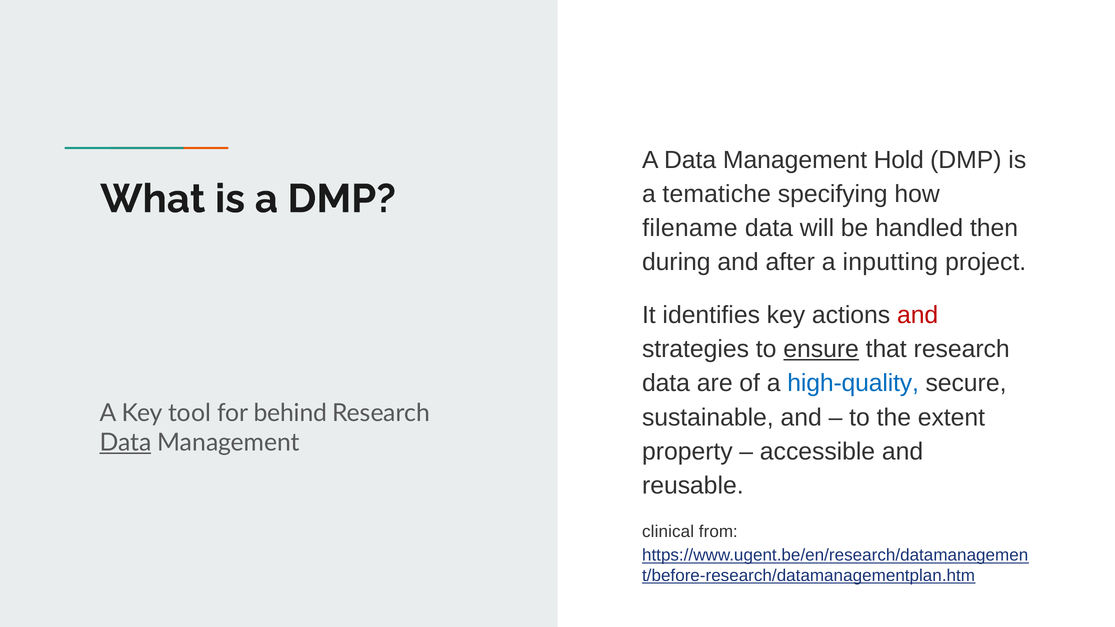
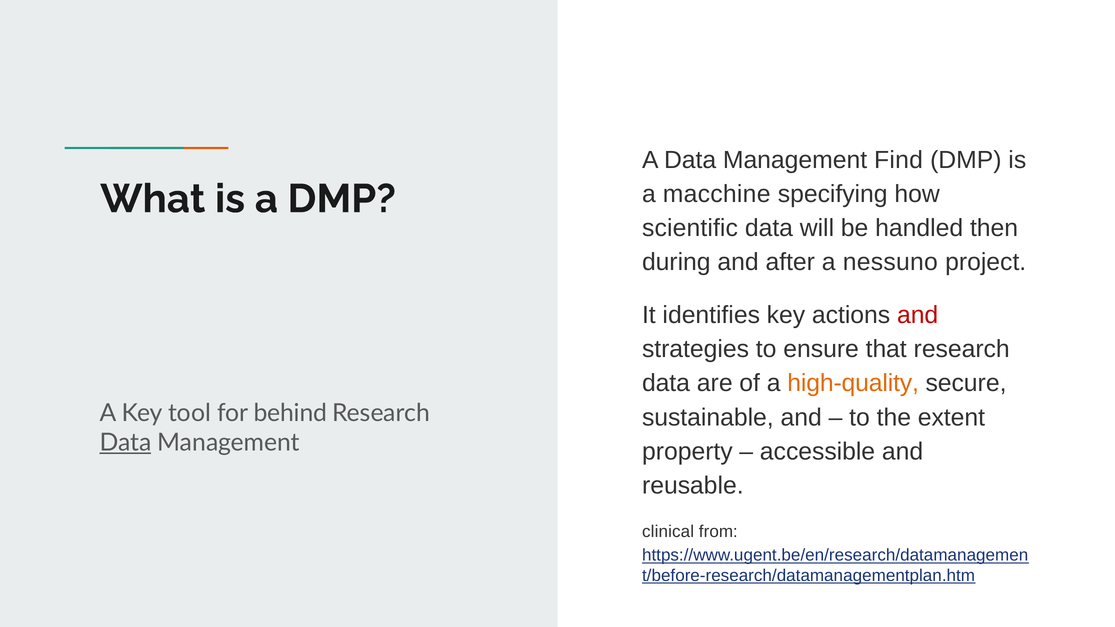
Hold: Hold -> Find (899, 160)
tematiche: tematiche -> macchine (717, 194)
filename: filename -> scientific (690, 228)
inputting: inputting -> nessuno (890, 262)
ensure underline: present -> none (821, 349)
high-quality colour: blue -> orange (853, 383)
